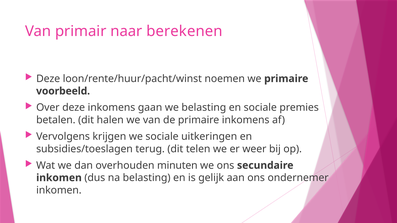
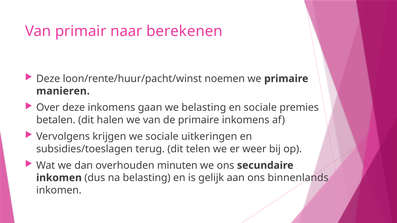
voorbeeld: voorbeeld -> manieren (63, 91)
ondernemer: ondernemer -> binnenlands (298, 178)
